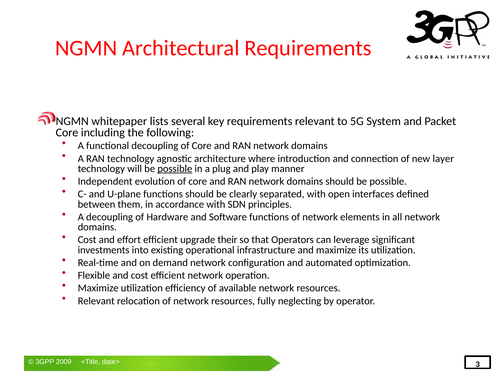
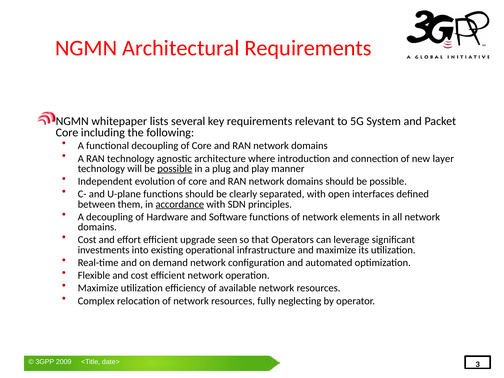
accordance underline: none -> present (180, 204)
their: their -> seen (227, 240)
Relevant: Relevant -> Complex (96, 301)
